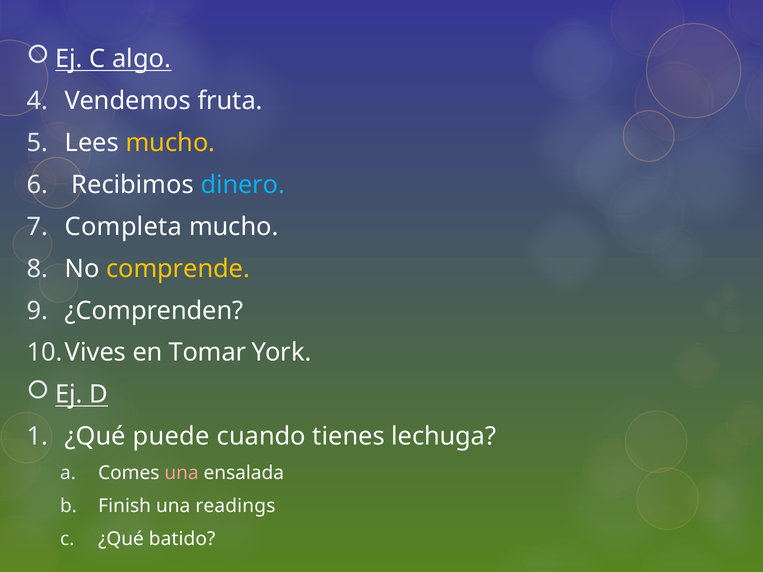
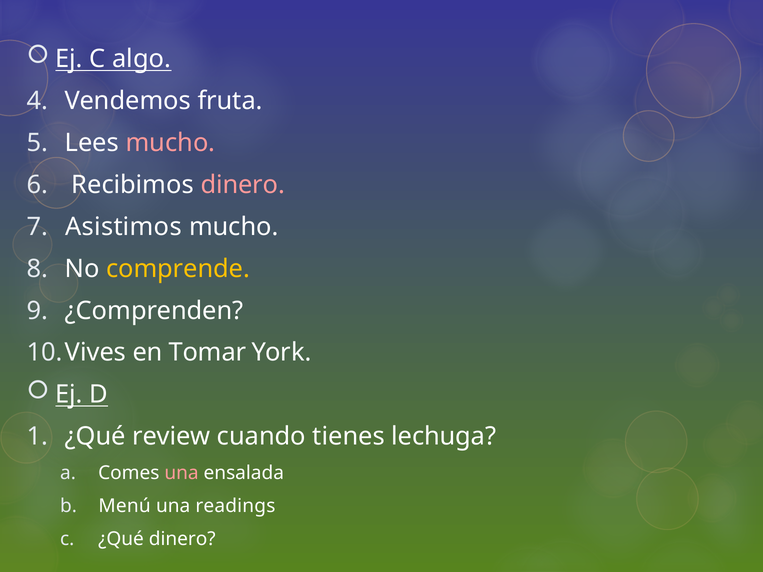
mucho colour: yellow -> pink (170, 143)
dinero colour: light blue -> pink (243, 185)
Completa: Completa -> Asistimos (124, 227)
puede: puede -> review (171, 437)
Finish: Finish -> Menú (125, 506)
¿Qué batido: batido -> dinero (182, 539)
